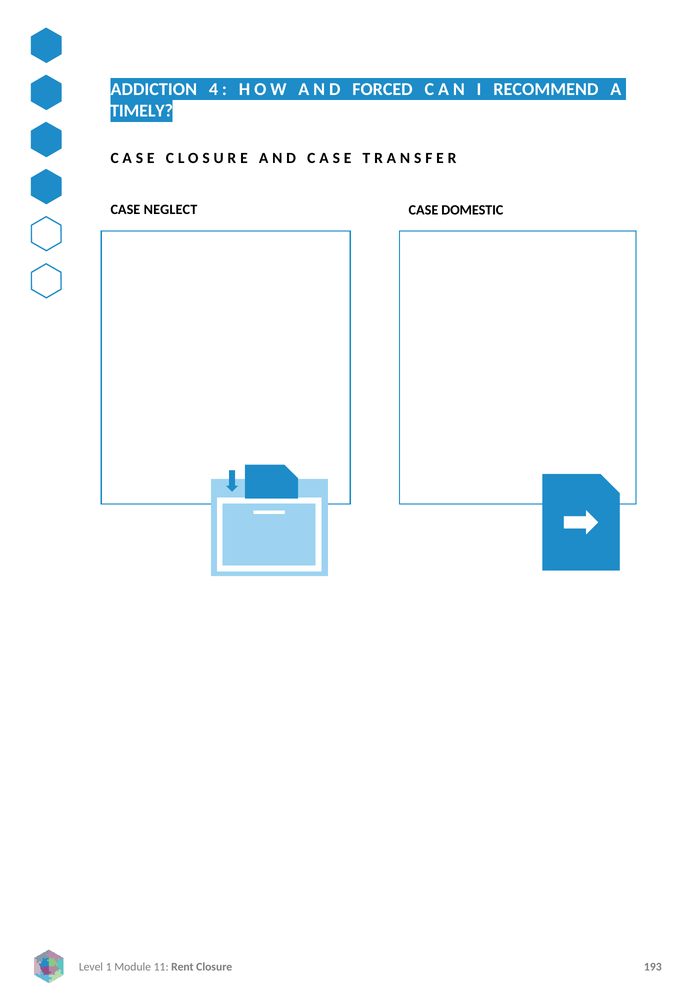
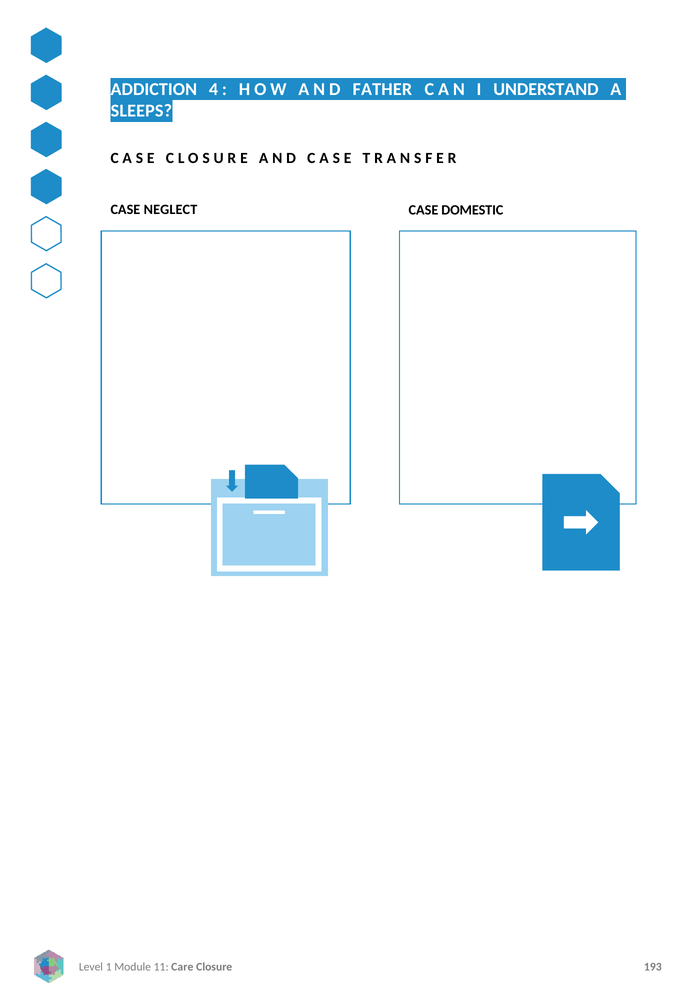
FORCED: FORCED -> FATHER (382, 89)
RECOMMEND: RECOMMEND -> UNDERSTAND (546, 89)
TIMELY: TIMELY -> SLEEPS (141, 111)
Rent: Rent -> Care (182, 967)
